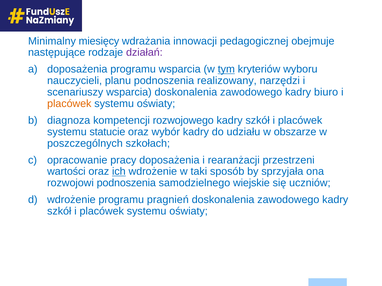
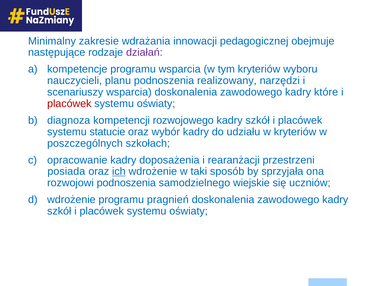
miesięcy: miesięcy -> zakresie (99, 41)
doposażenia: doposażenia -> kompetencje (77, 69)
tym underline: present -> none (226, 69)
biuro: biuro -> które (326, 92)
placówek colour: orange -> red (69, 104)
w obszarze: obszarze -> kryteriów (295, 132)
opracowanie pracy: pracy -> kadry (123, 160)
wartości: wartości -> posiada (66, 172)
